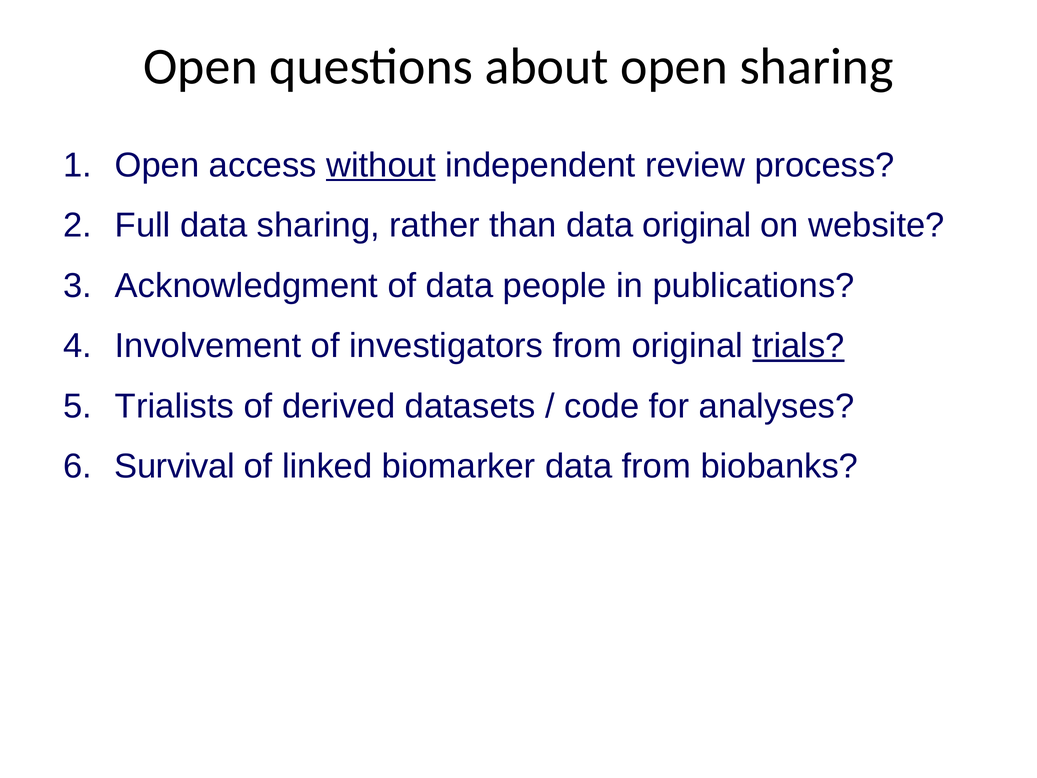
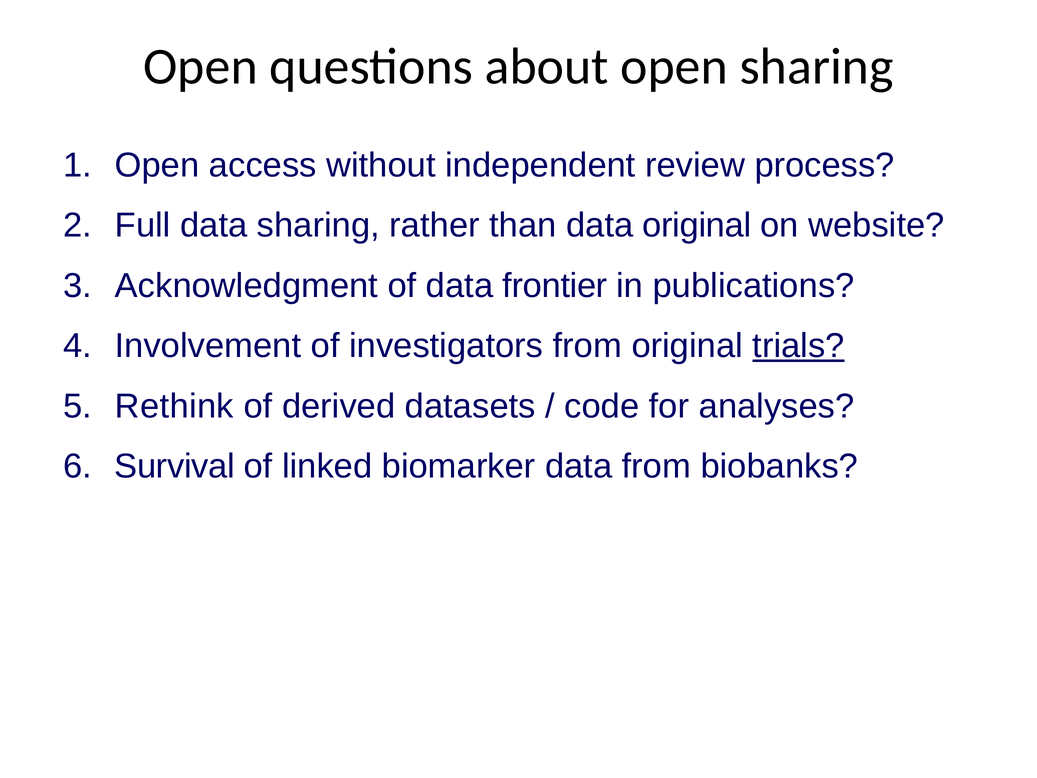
without underline: present -> none (381, 165)
people: people -> frontier (555, 286)
Trialists: Trialists -> Rethink (174, 406)
